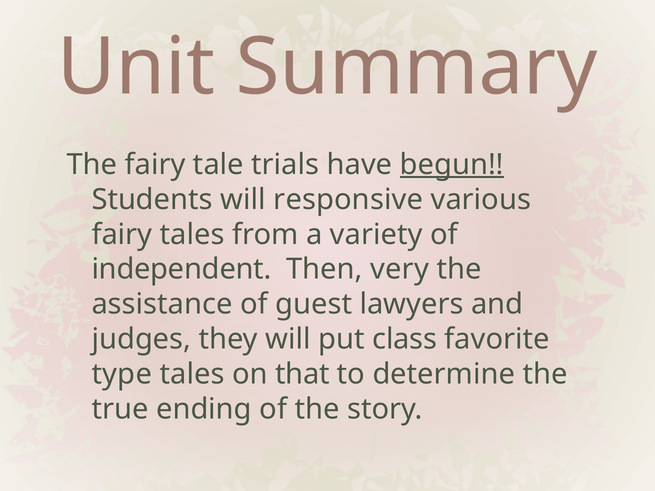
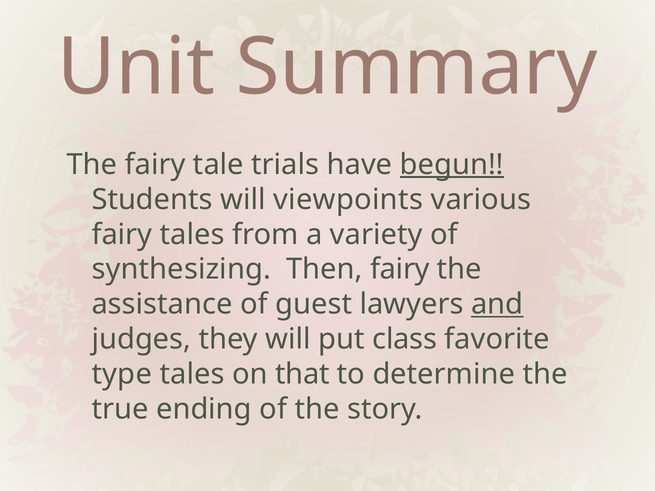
responsive: responsive -> viewpoints (348, 200)
independent: independent -> synthesizing (181, 270)
Then very: very -> fairy (400, 270)
and underline: none -> present (497, 304)
